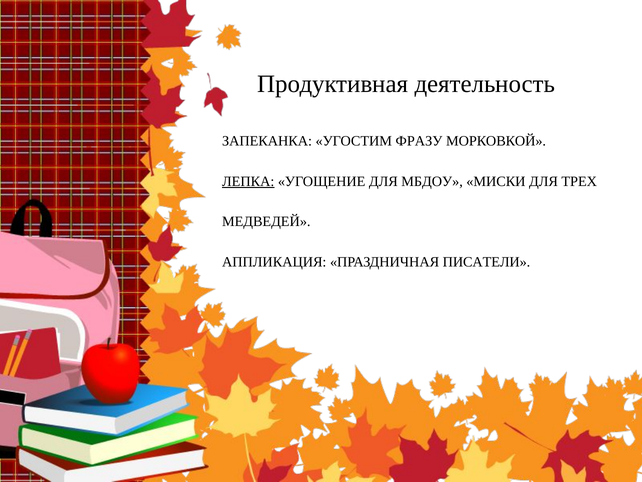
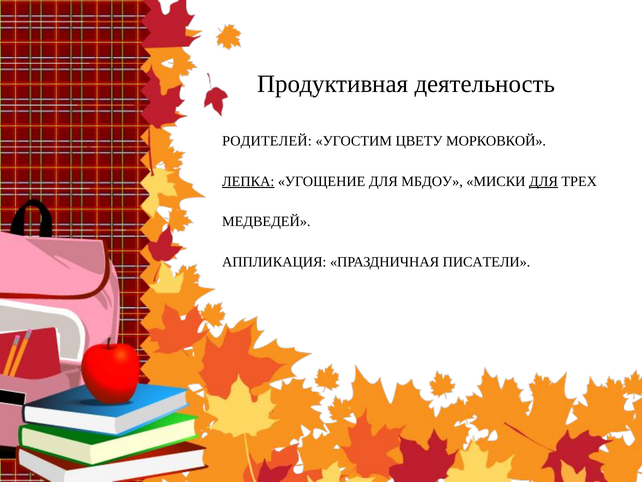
ЗАПЕКАНКА: ЗАПЕКАНКА -> РОДИТЕЛЕЙ (267, 141)
ФРАЗУ: ФРАЗУ -> ЦВЕТУ (419, 141)
ДЛЯ underline: none -> present (544, 181)
